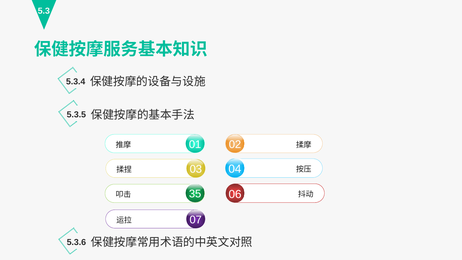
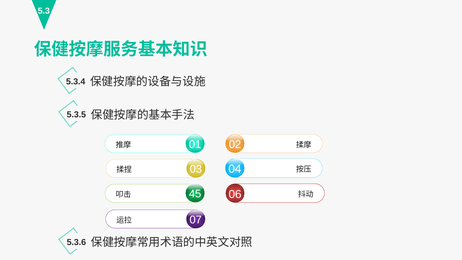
35: 35 -> 45 (195, 194)
